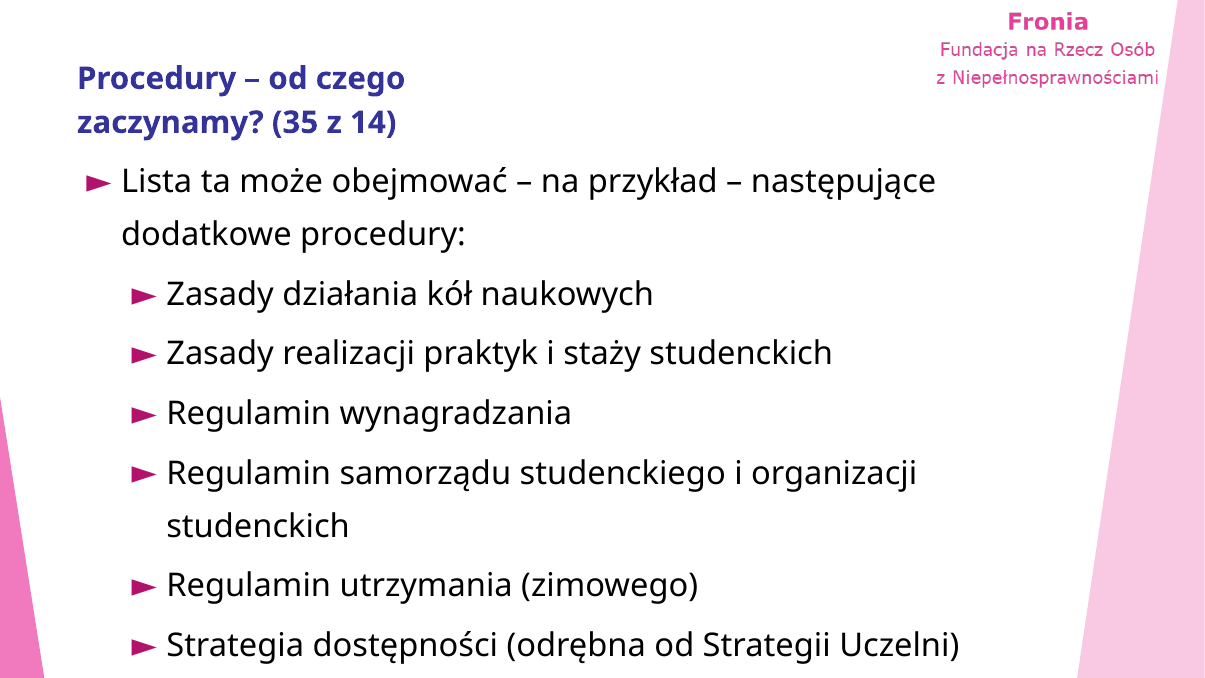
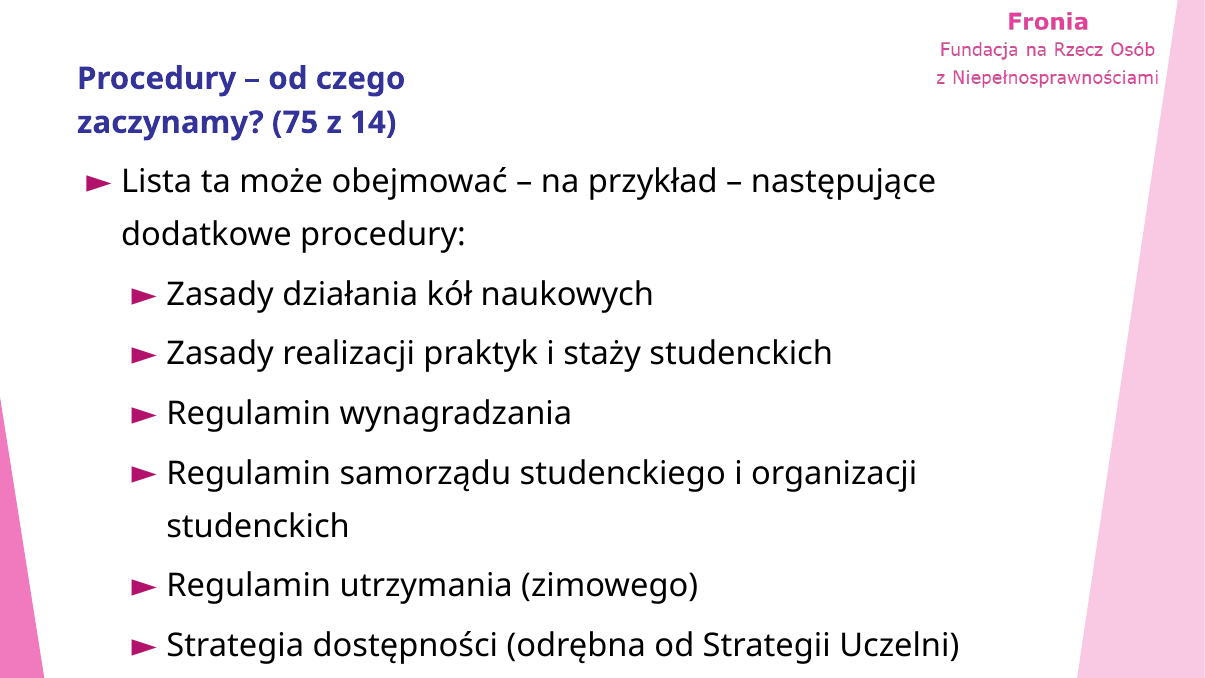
35: 35 -> 75 (295, 123)
